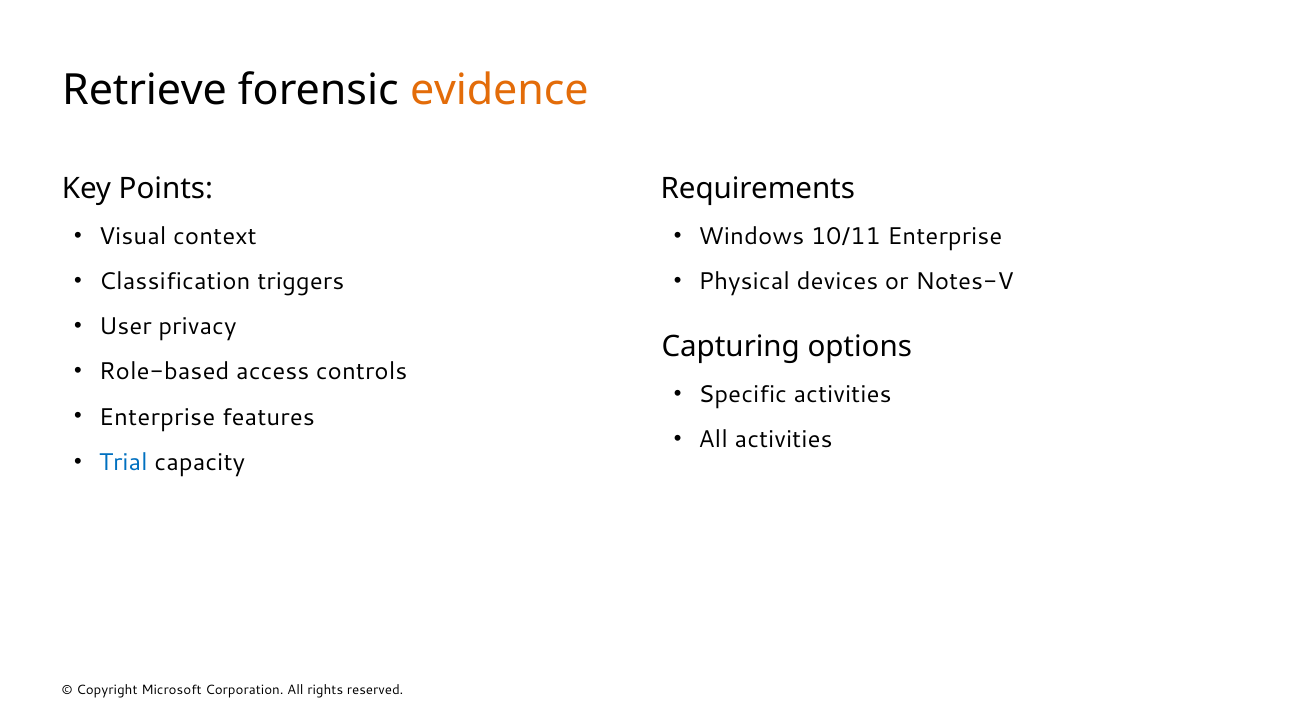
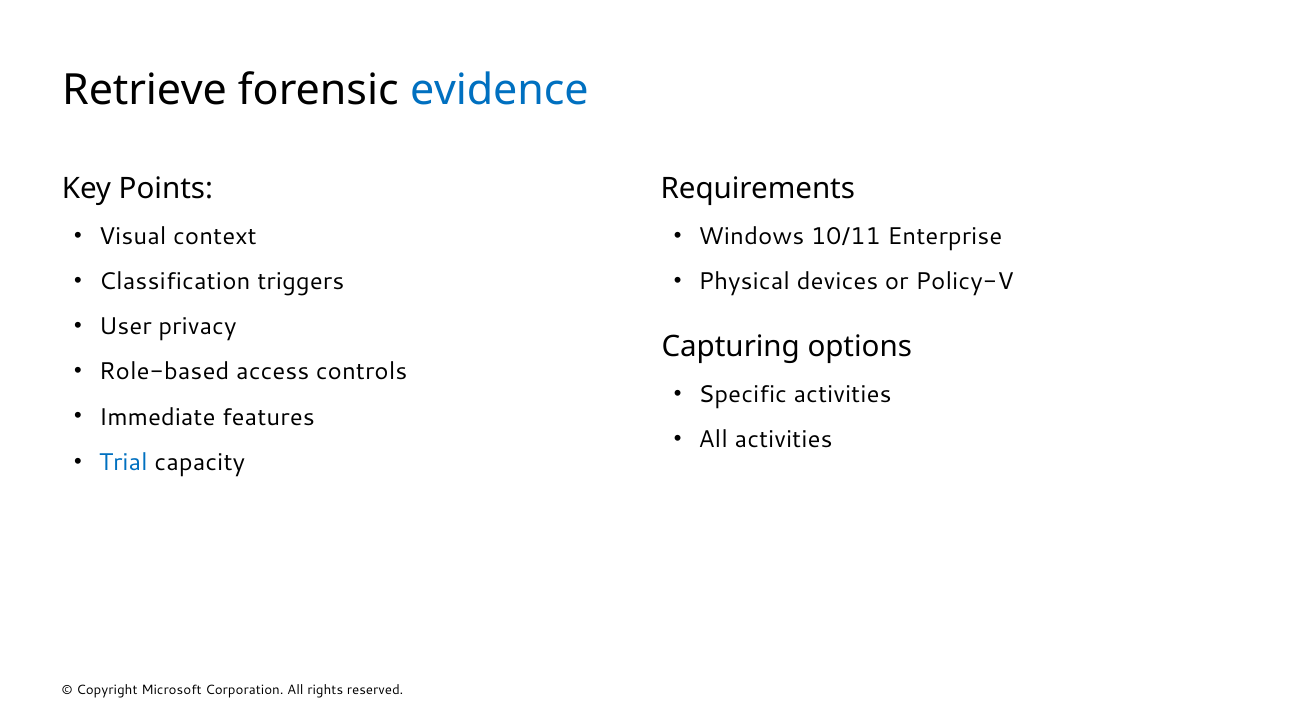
evidence colour: orange -> blue (499, 91)
Notes-V: Notes-V -> Policy-V (965, 282)
Enterprise: Enterprise -> Immediate (157, 417)
